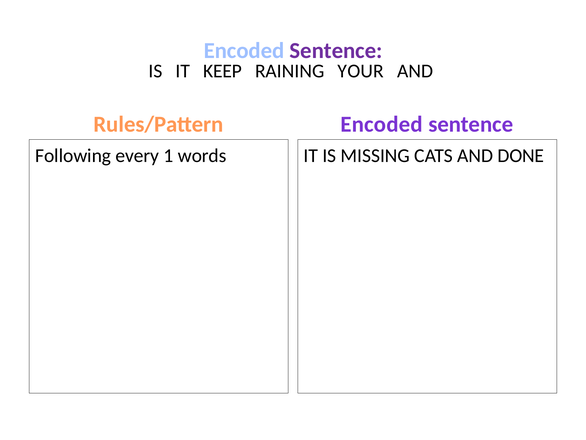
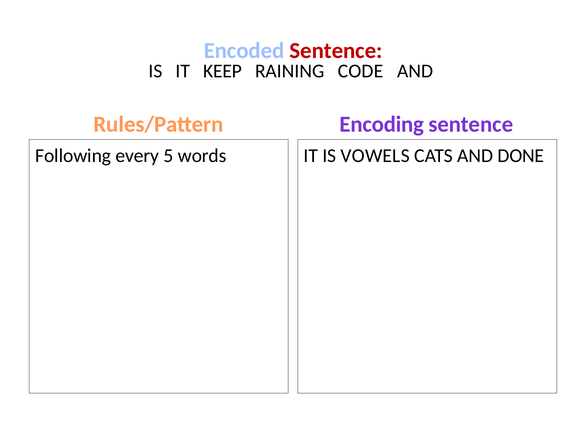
Sentence colour: purple -> red (336, 51)
YOUR: YOUR -> CODE (361, 71)
Rules/Pattern Encoded: Encoded -> Encoding (382, 124)
1: 1 -> 5 (169, 155)
MISSING: MISSING -> VOWELS (375, 155)
